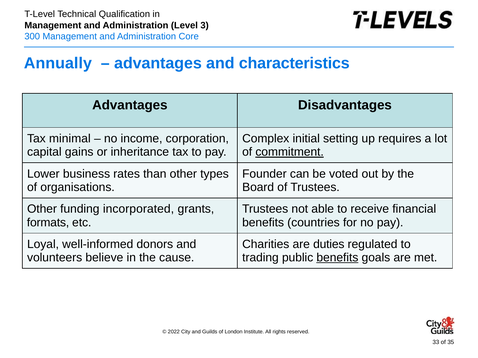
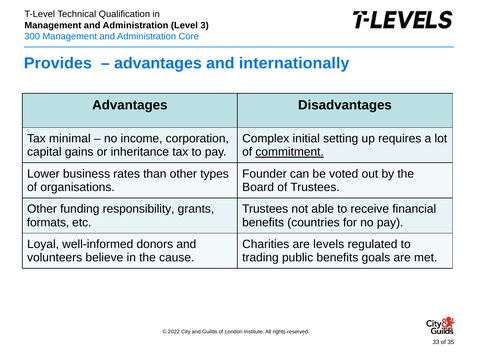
Annually: Annually -> Provides (58, 63)
characteristics: characteristics -> internationally (294, 63)
incorporated: incorporated -> responsibility (139, 209)
duties: duties -> levels (329, 245)
benefits underline: present -> none (337, 258)
